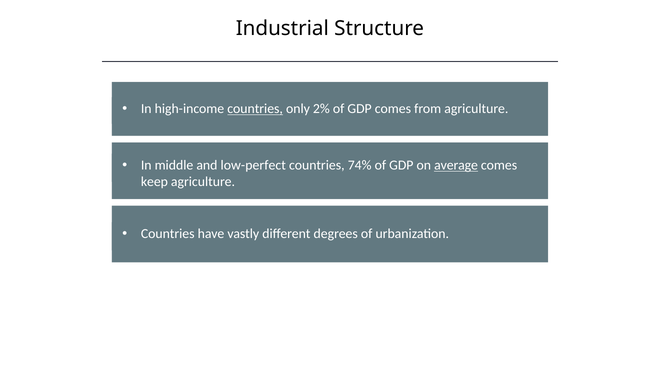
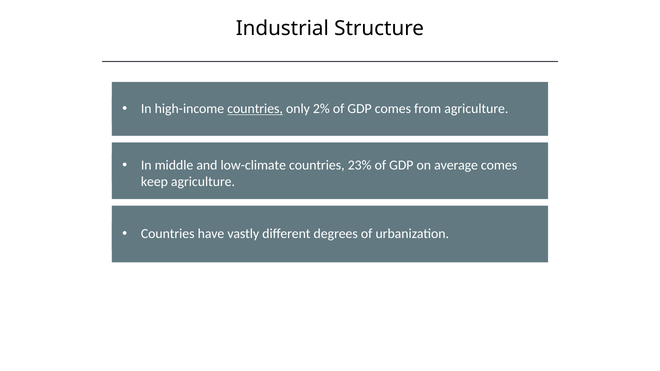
low-perfect: low-perfect -> low-climate (253, 166)
74%: 74% -> 23% (360, 166)
average underline: present -> none (456, 166)
